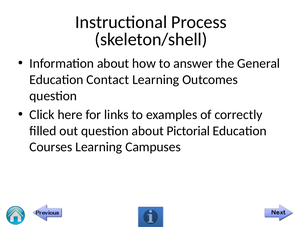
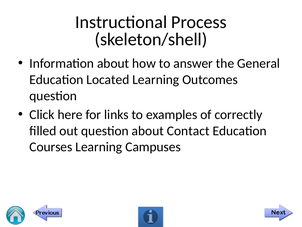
Contact: Contact -> Located (108, 79)
Pictorial: Pictorial -> Contact (188, 131)
